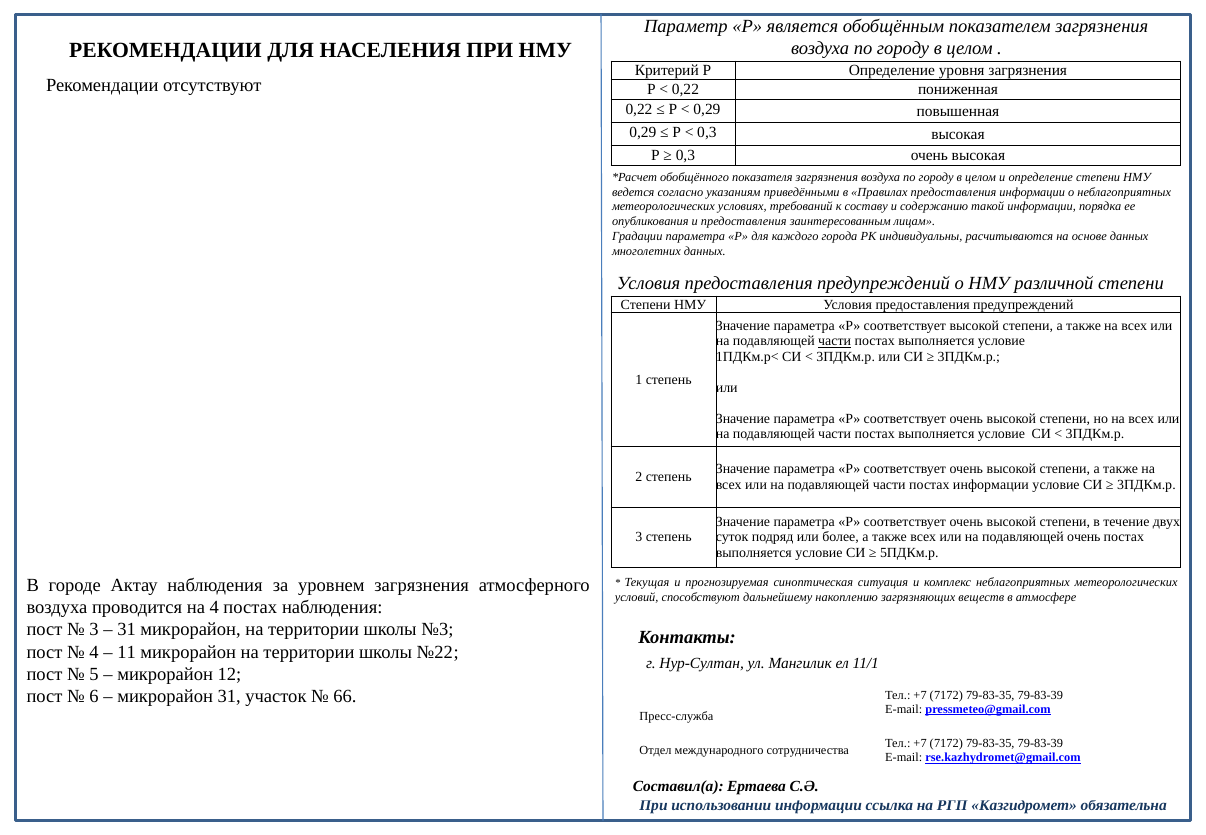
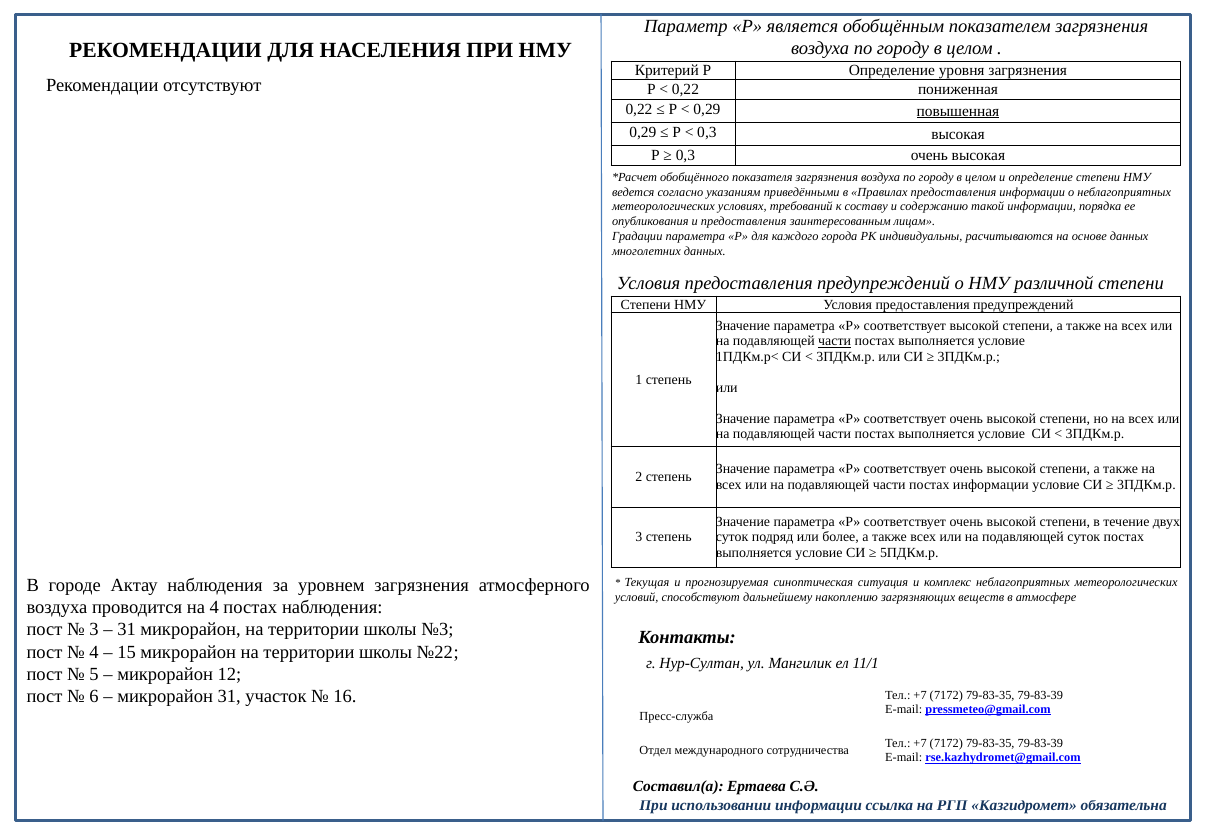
повышенная underline: none -> present (958, 111)
подавляющей очень: очень -> суток (1084, 537)
11: 11 -> 15 (127, 652)
66: 66 -> 16 (345, 696)
